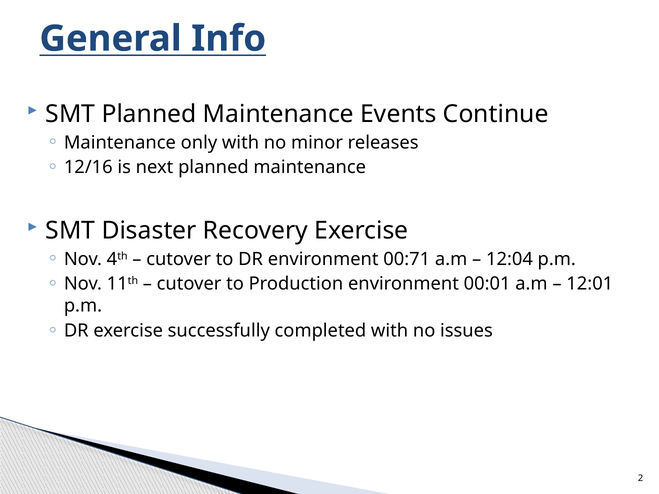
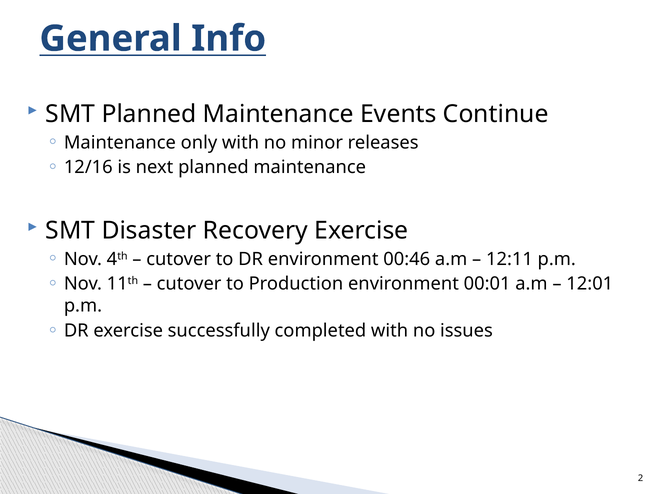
00:71: 00:71 -> 00:46 (407, 259)
12:04: 12:04 -> 12:11 (509, 259)
